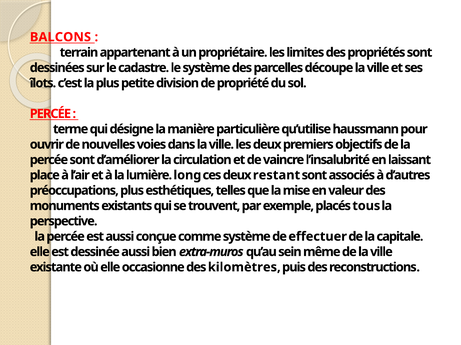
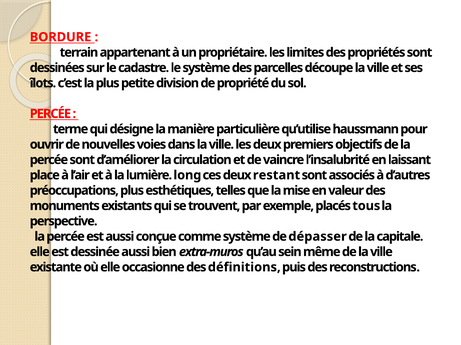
BALCONS: BALCONS -> BORDURE (61, 37)
effectuer: effectuer -> dépasser (318, 237)
kilomètres: kilomètres -> définitions (244, 268)
